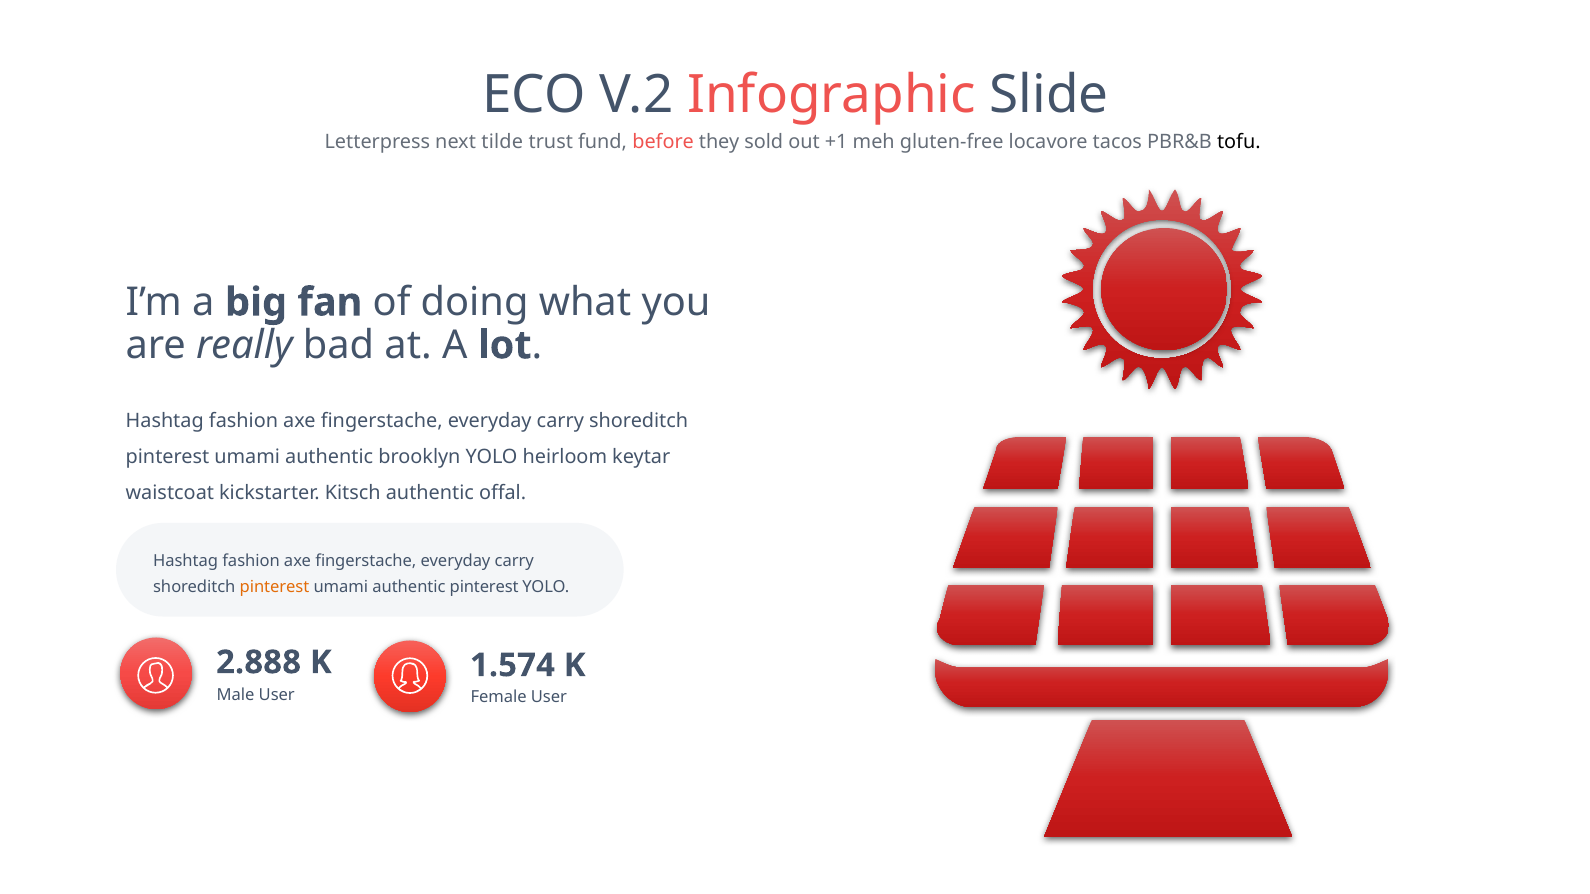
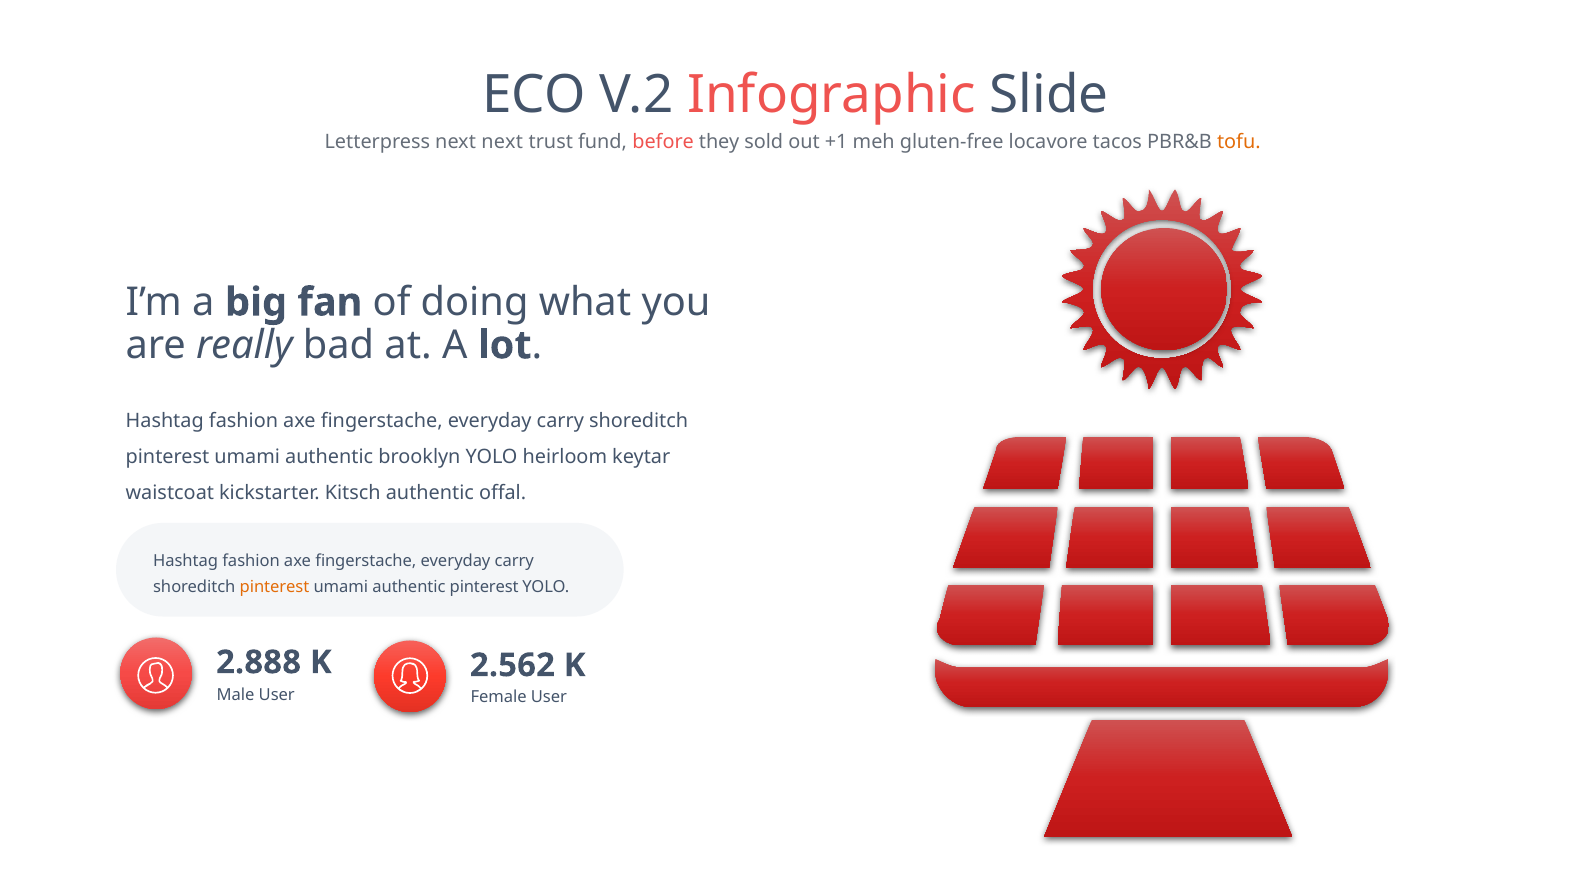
next tilde: tilde -> next (502, 142)
tofu colour: black -> orange (1239, 142)
1.574: 1.574 -> 2.562 (512, 666)
